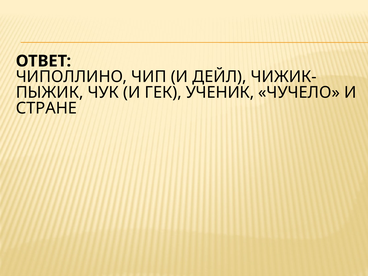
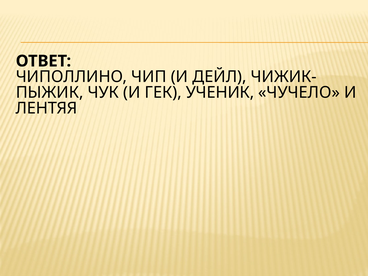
СТРАНЕ: СТРАНЕ -> ЛЕНТЯЯ (47, 108)
